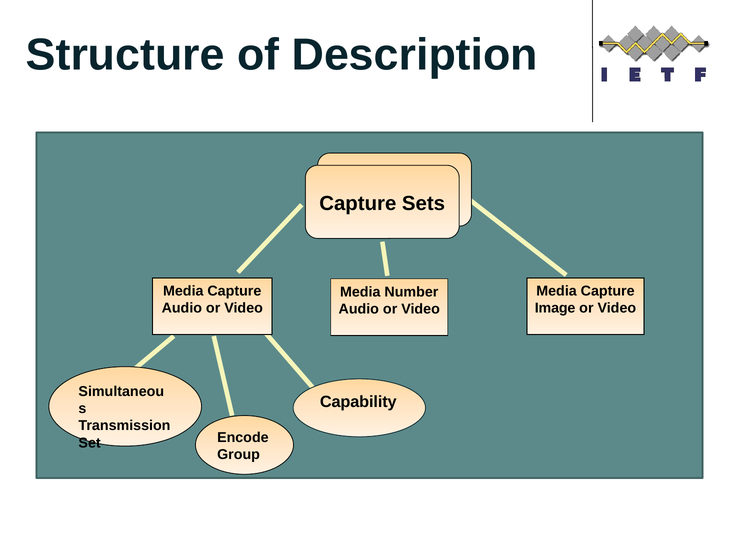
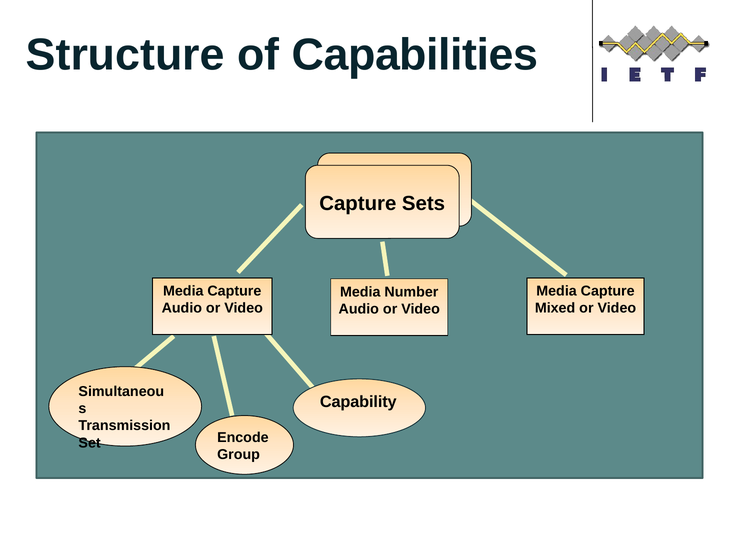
Description: Description -> Capabilities (415, 55)
Image: Image -> Mixed (555, 308)
